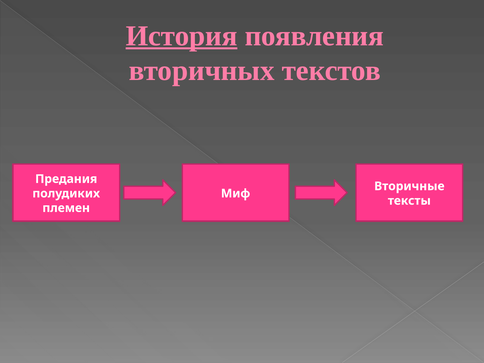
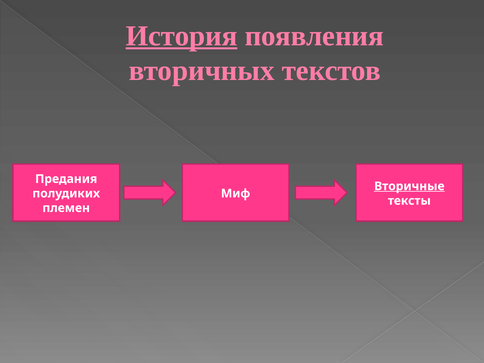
Вторичные underline: none -> present (409, 186)
